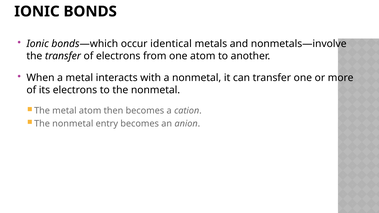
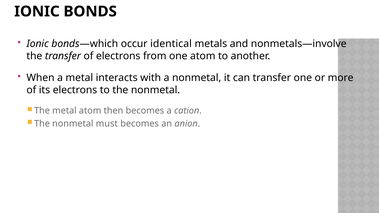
entry: entry -> must (107, 124)
